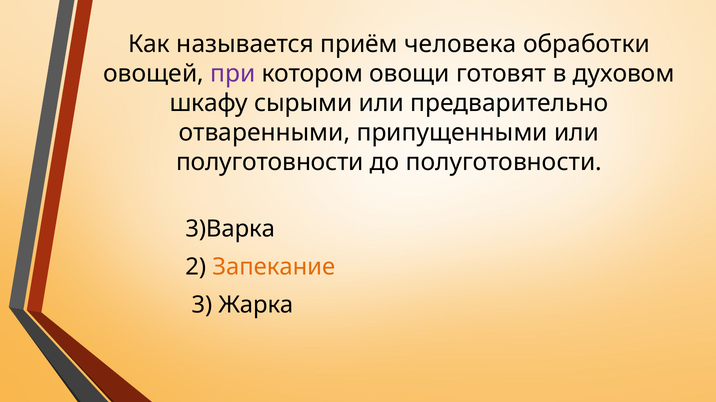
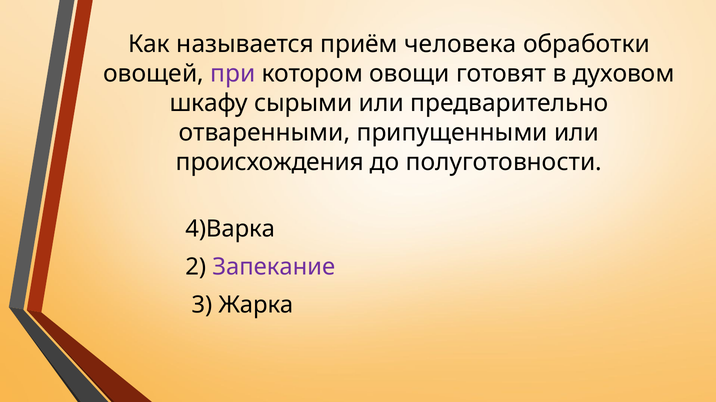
полуготовности: полуготовности -> происхождения (270, 162)
3)Варка: 3)Варка -> 4)Варка (230, 229)
Запекание colour: orange -> purple (274, 267)
